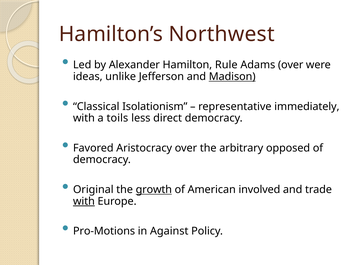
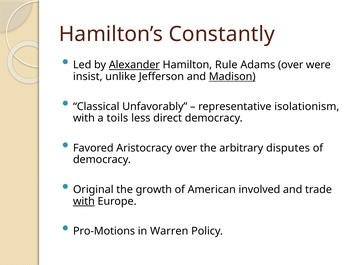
Northwest: Northwest -> Constantly (222, 34)
Alexander underline: none -> present (134, 65)
ideas: ideas -> insist (88, 77)
Isolationism: Isolationism -> Unfavorably (155, 106)
immediately: immediately -> isolationism (307, 106)
opposed: opposed -> disputes (288, 148)
growth underline: present -> none (154, 189)
Against: Against -> Warren (169, 231)
